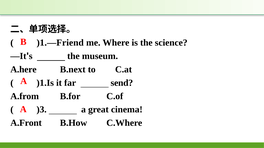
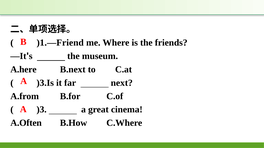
science: science -> friends (171, 43)
)1.Is: )1.Is -> )3.Is (45, 83)
send: send -> next (122, 83)
A.Front: A.Front -> A.Often (26, 123)
